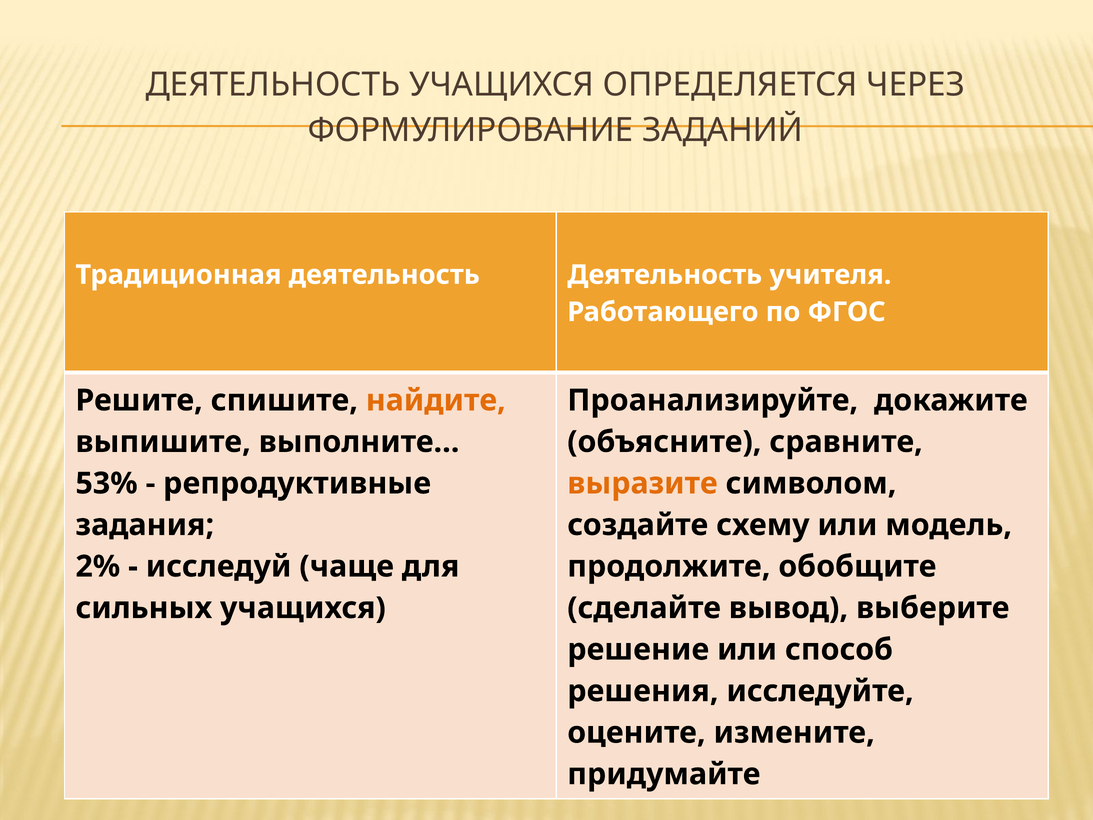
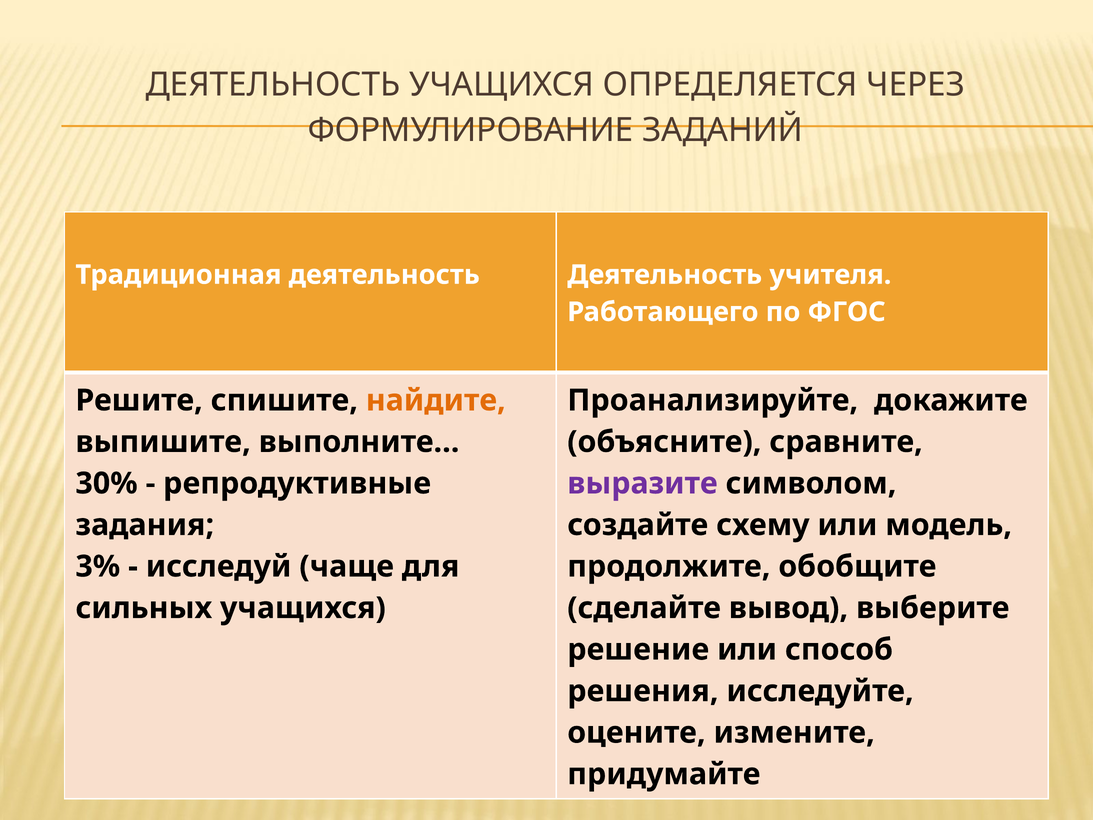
53%: 53% -> 30% (107, 483)
выразите colour: orange -> purple (642, 483)
2%: 2% -> 3% (98, 566)
